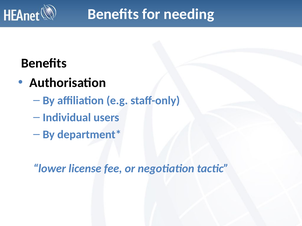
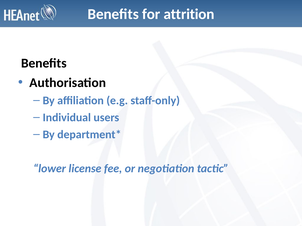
needing: needing -> attrition (189, 14)
